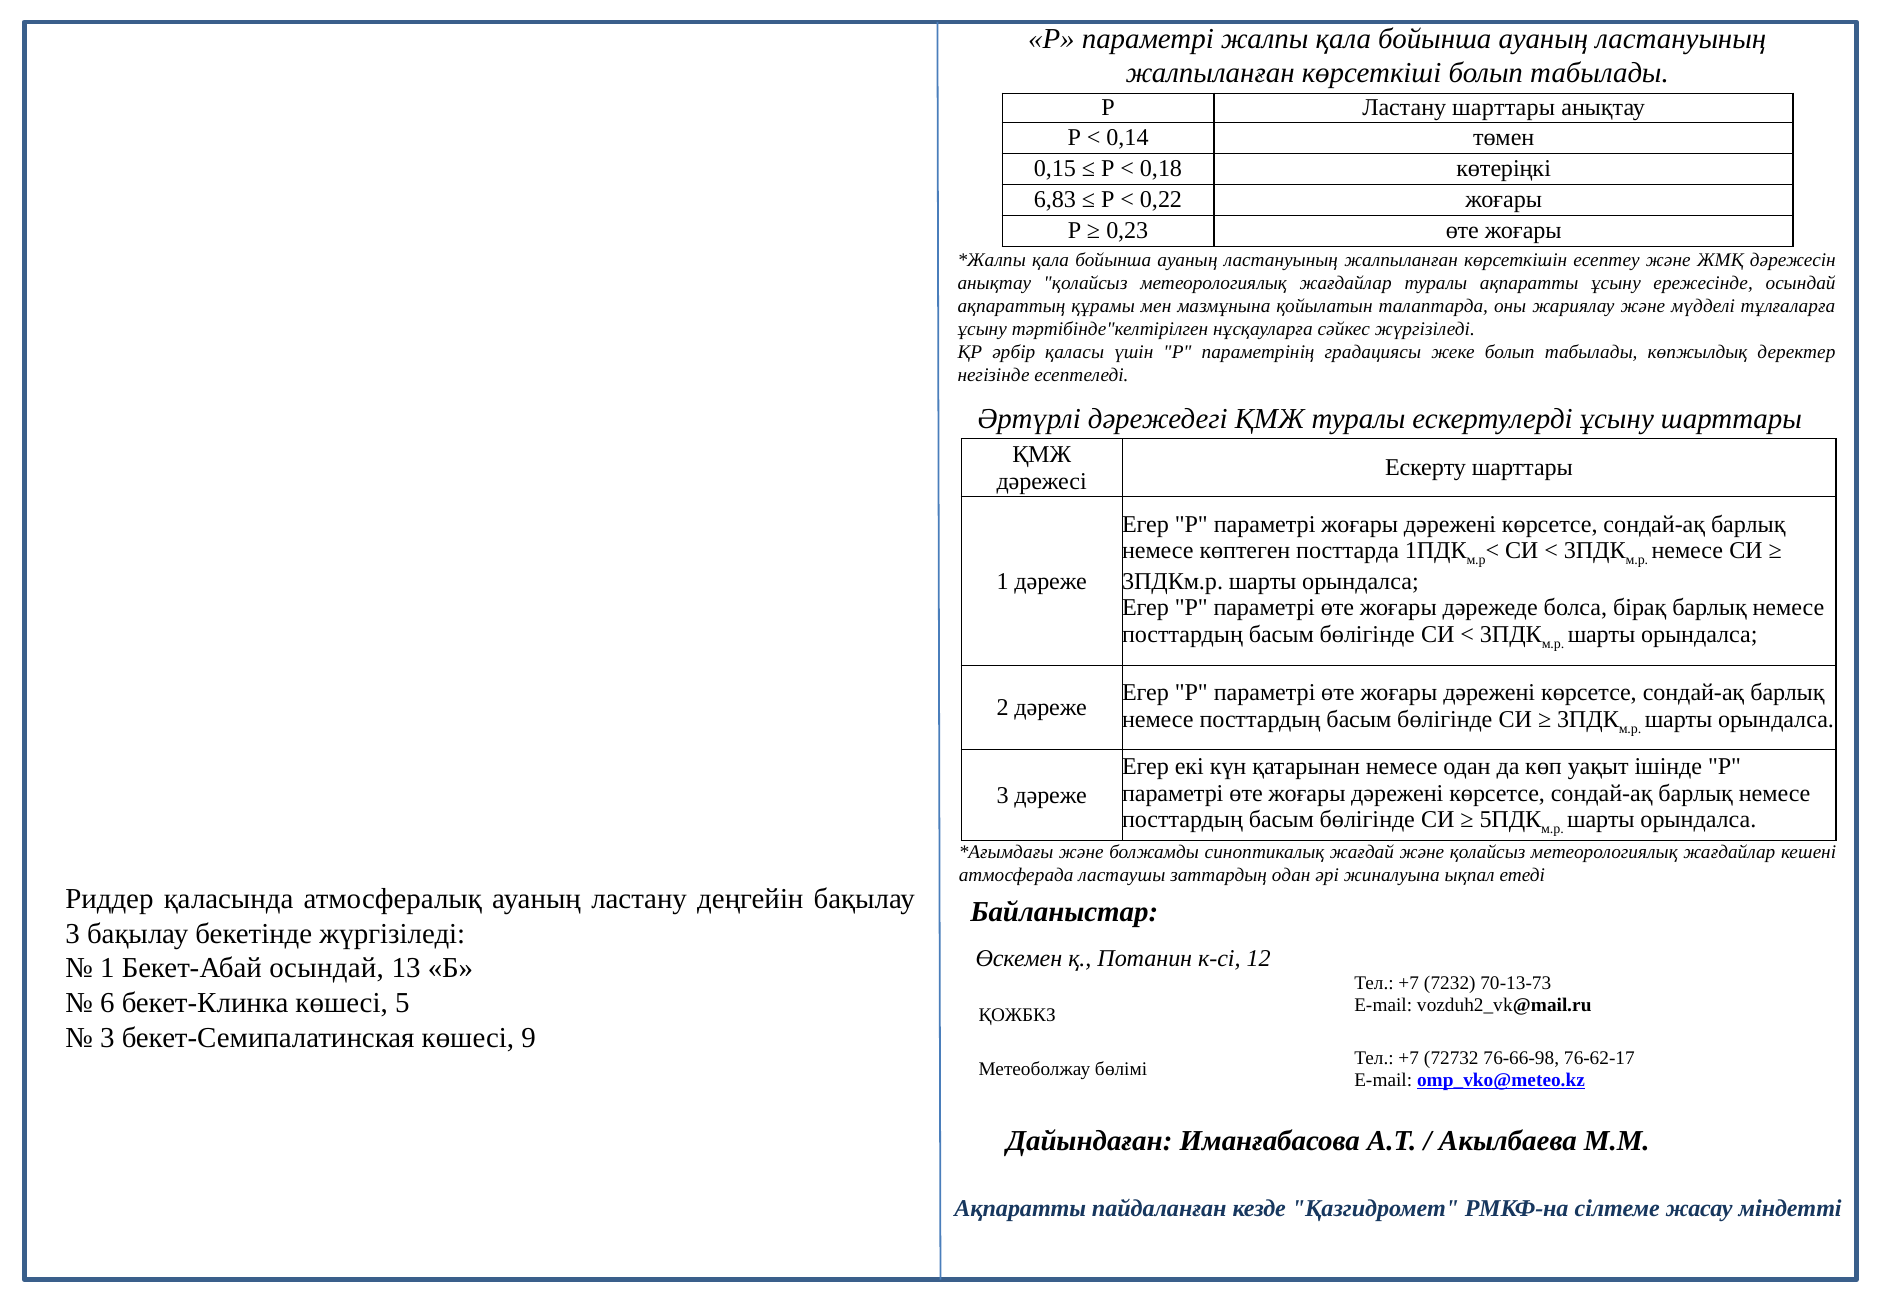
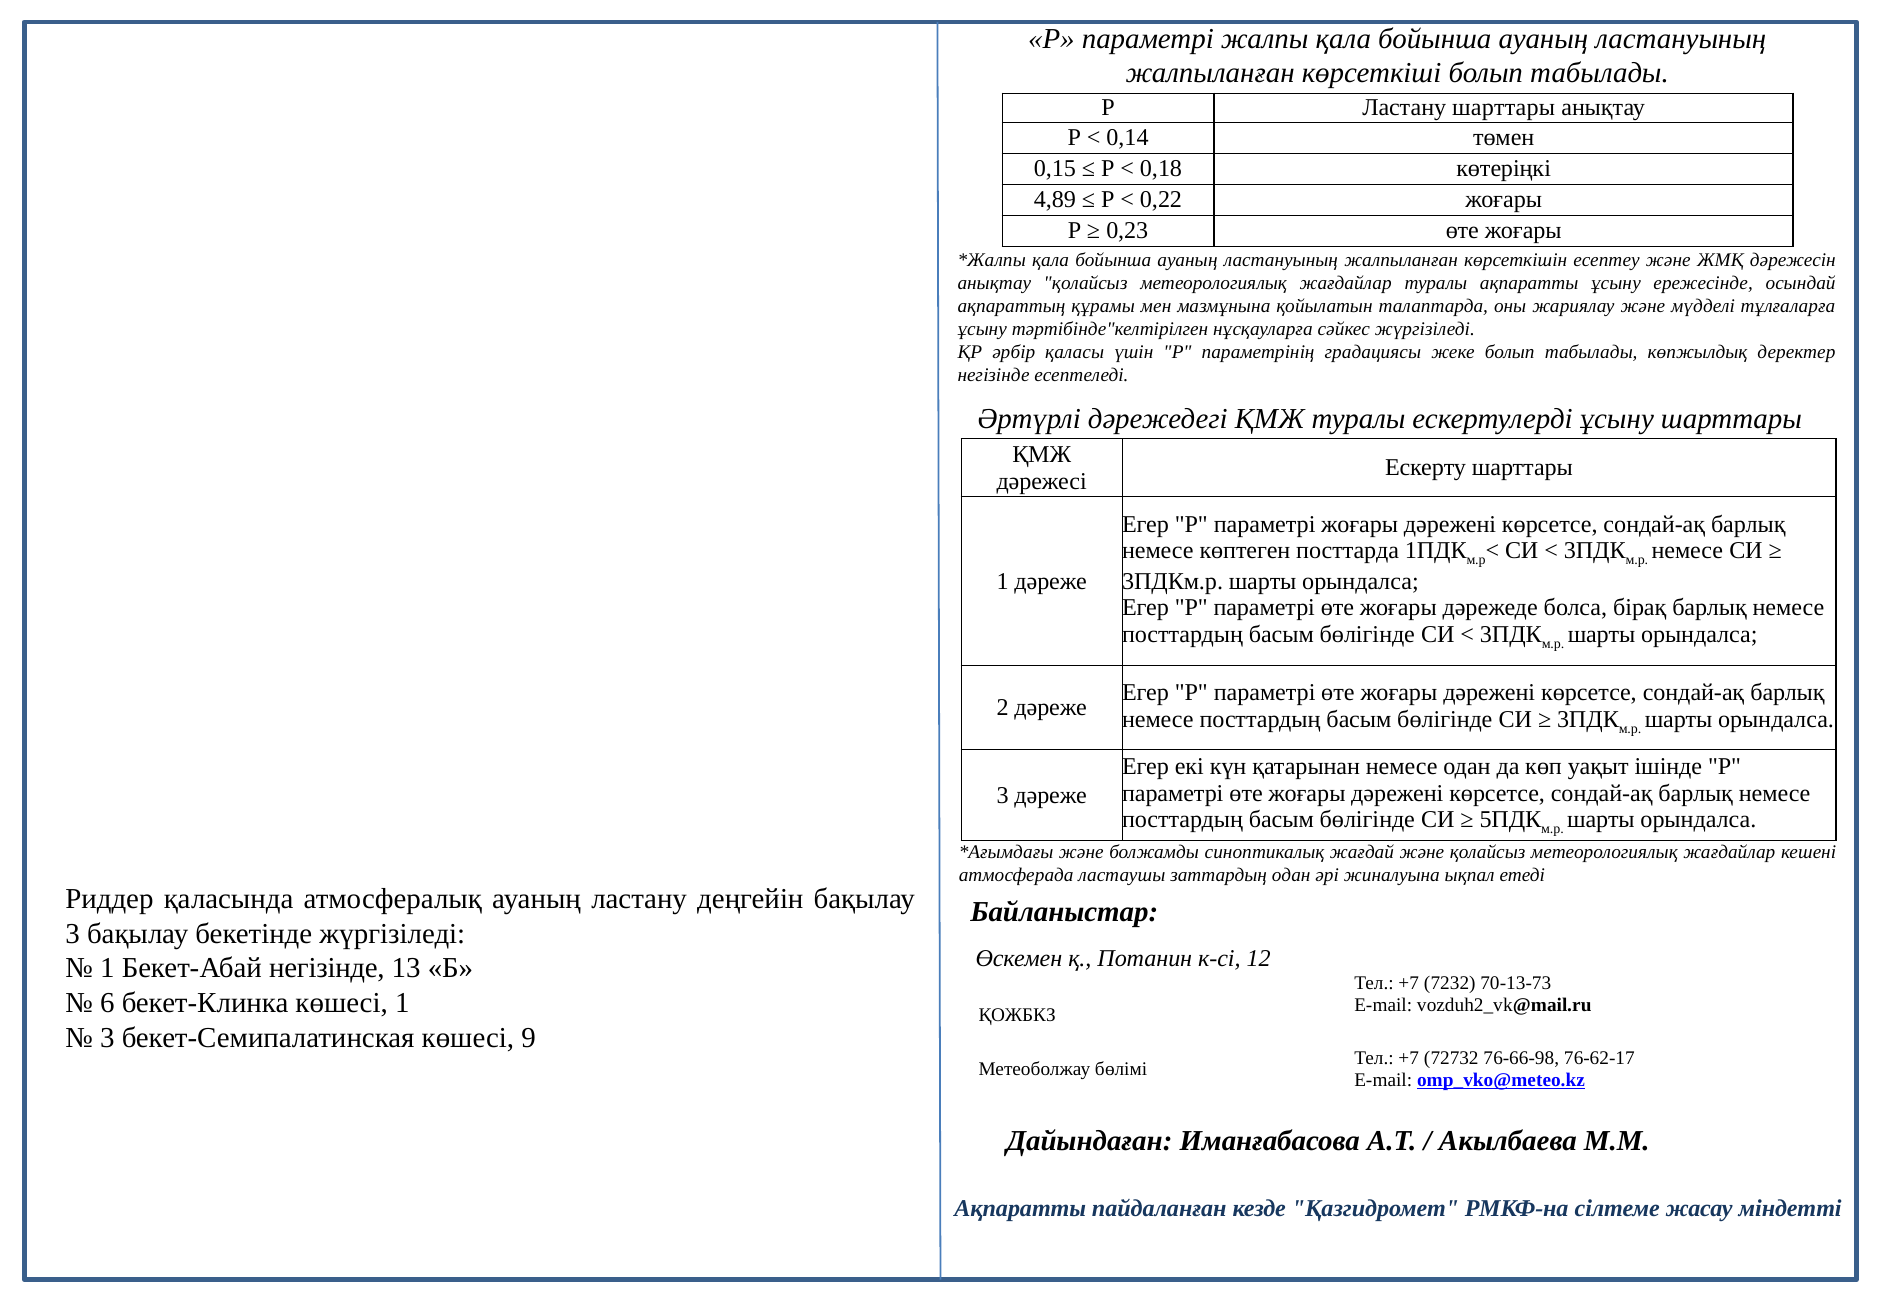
6,83: 6,83 -> 4,89 (1055, 200)
Бекет-Абай осындай: осындай -> негізінде (327, 968)
көшесі 5: 5 -> 1 (402, 1003)
